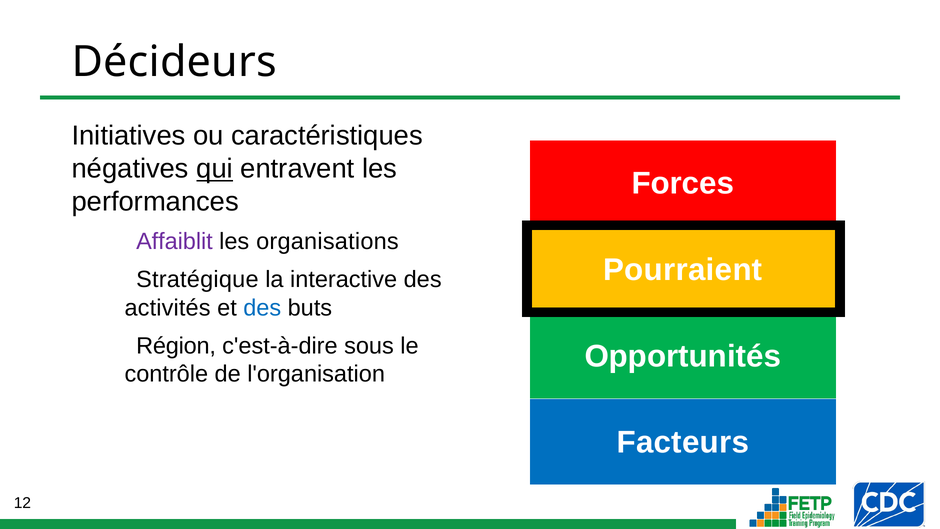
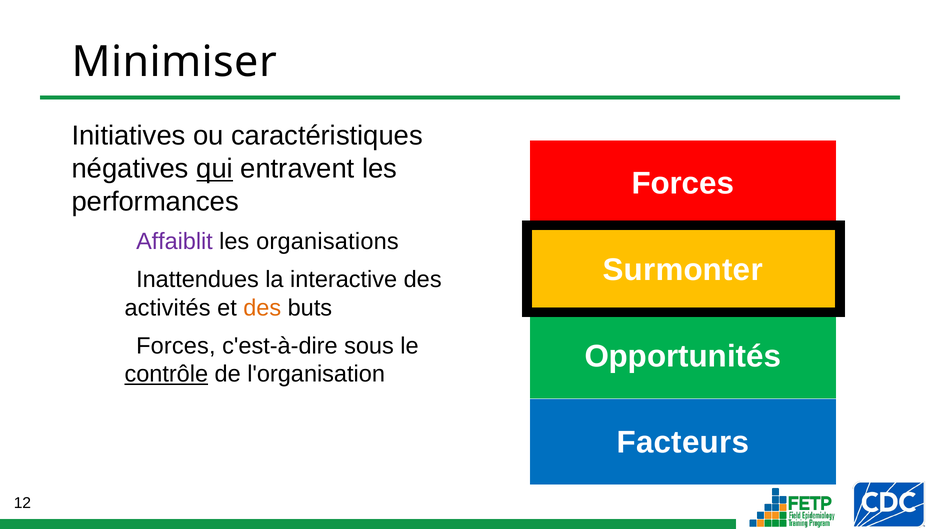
Décideurs: Décideurs -> Minimiser (174, 62)
Pourraient: Pourraient -> Surmonter (683, 270)
Stratégique: Stratégique -> Inattendues (197, 280)
des colour: blue -> orange (262, 308)
Région: Région -> Forces (176, 346)
contrôle underline: none -> present (166, 374)
